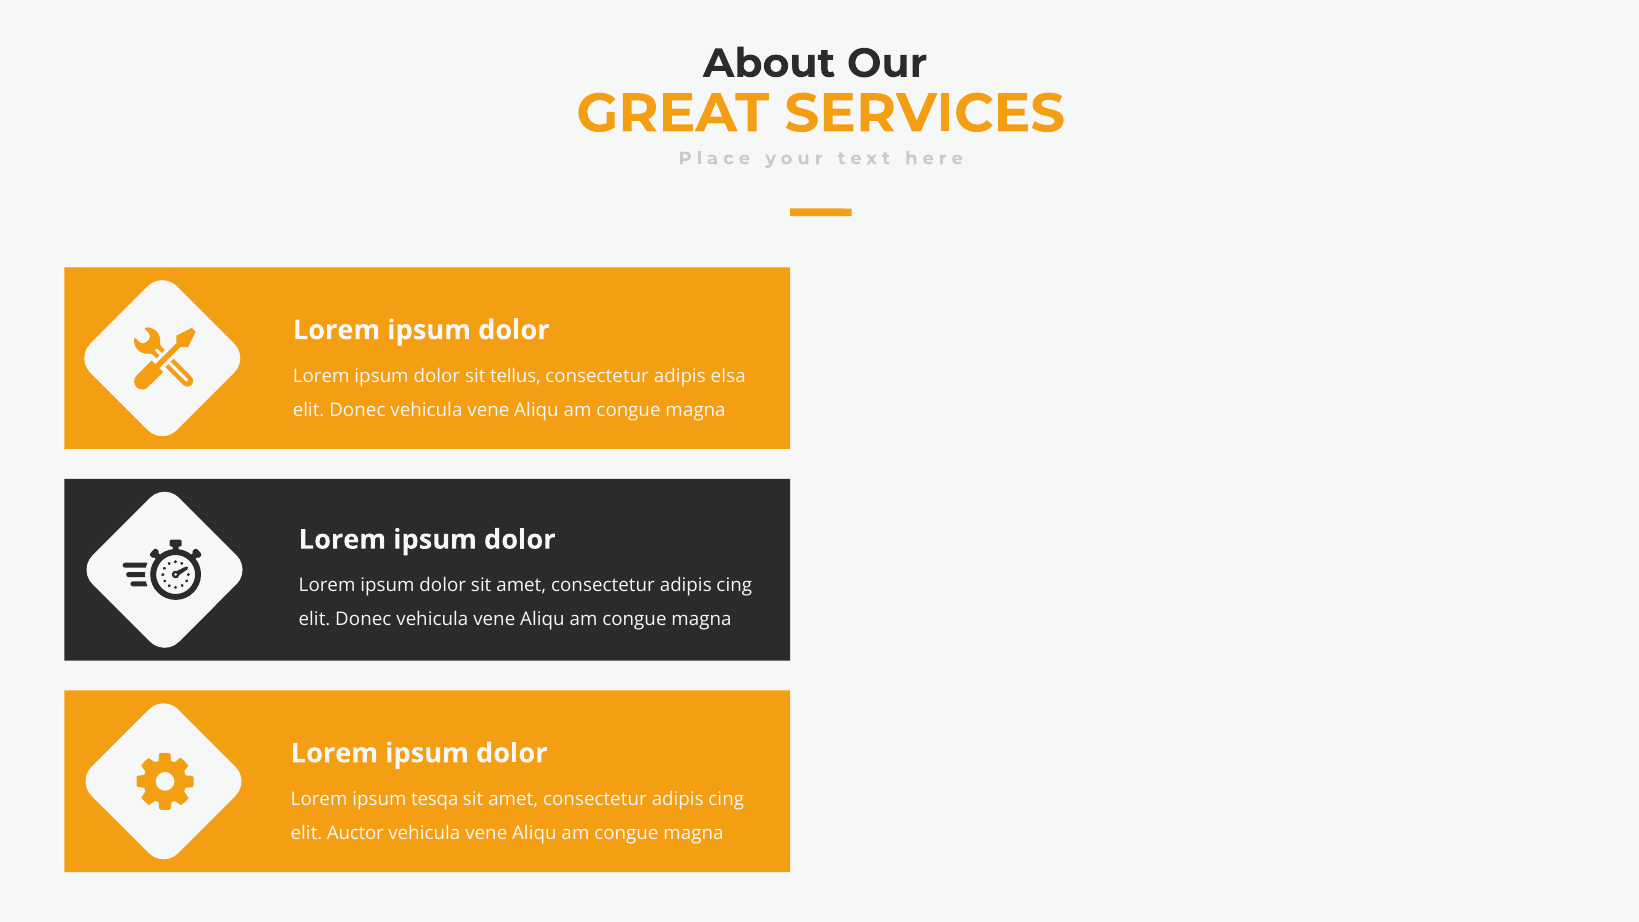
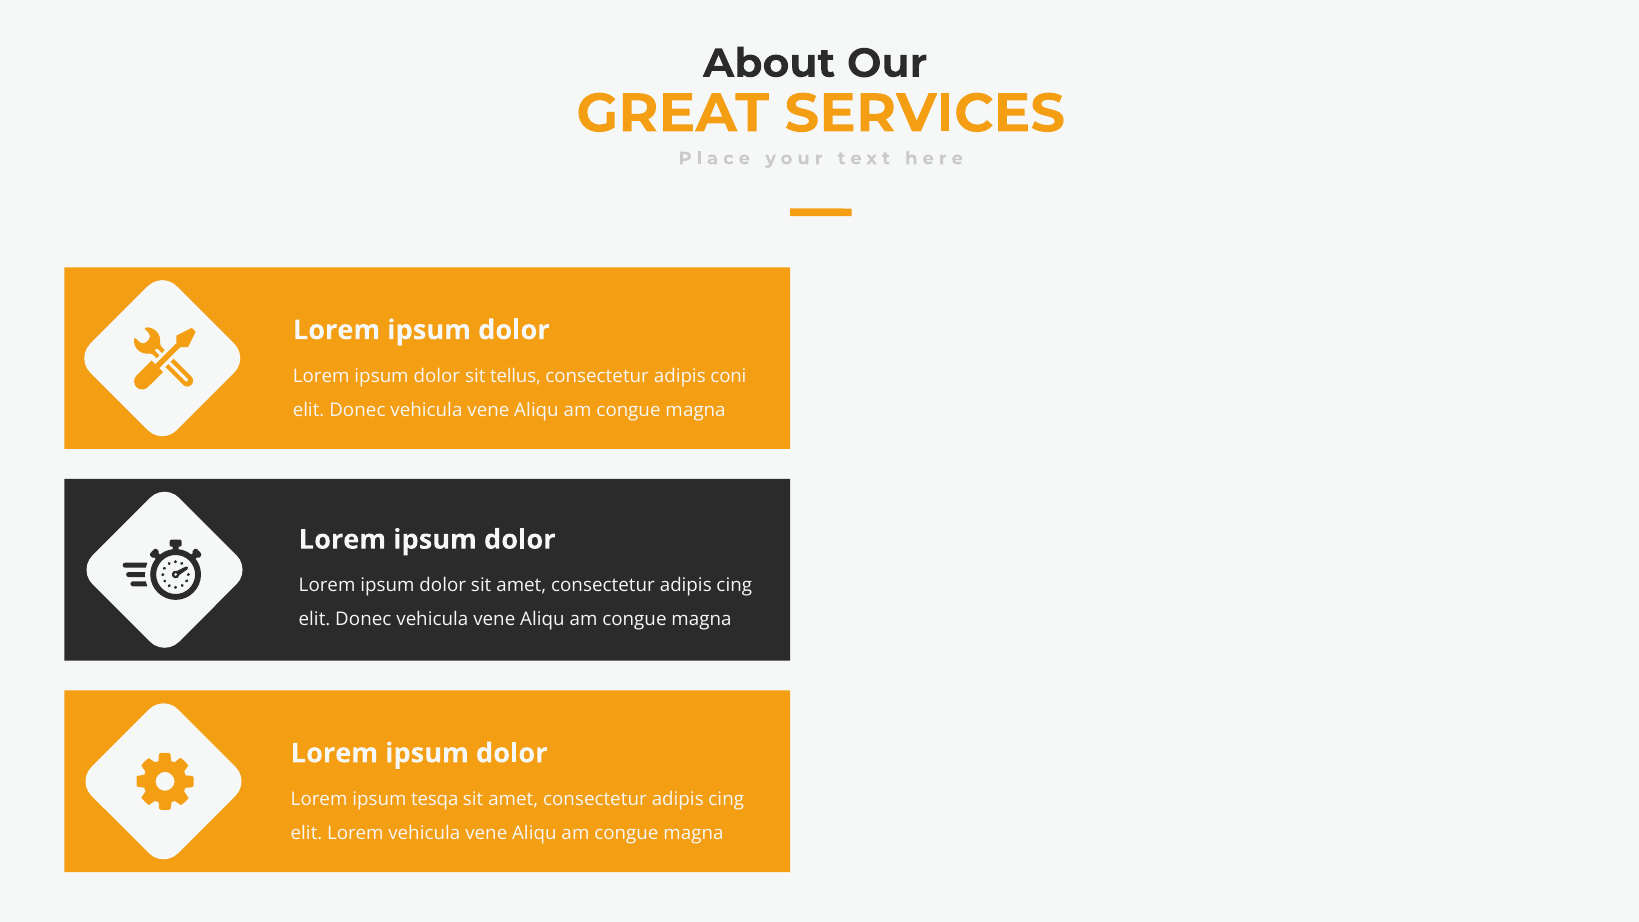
elsa: elsa -> coni (728, 376)
elit Auctor: Auctor -> Lorem (355, 833)
